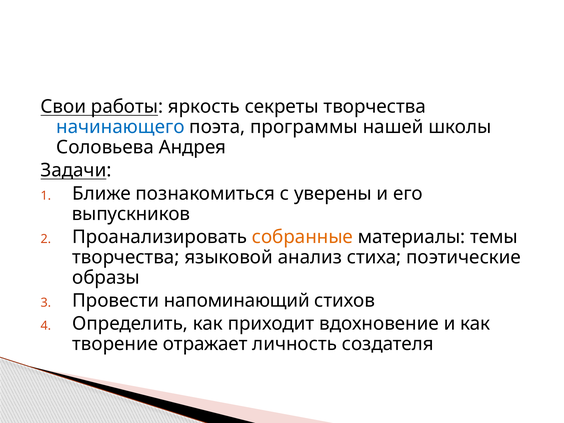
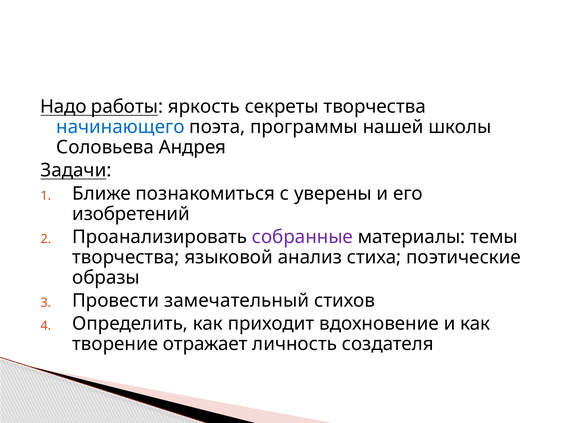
Свои: Свои -> Надо (63, 107)
выпускников: выпускников -> изобретений (131, 214)
собранные colour: orange -> purple (302, 237)
напоминающий: напоминающий -> замечательный (237, 301)
